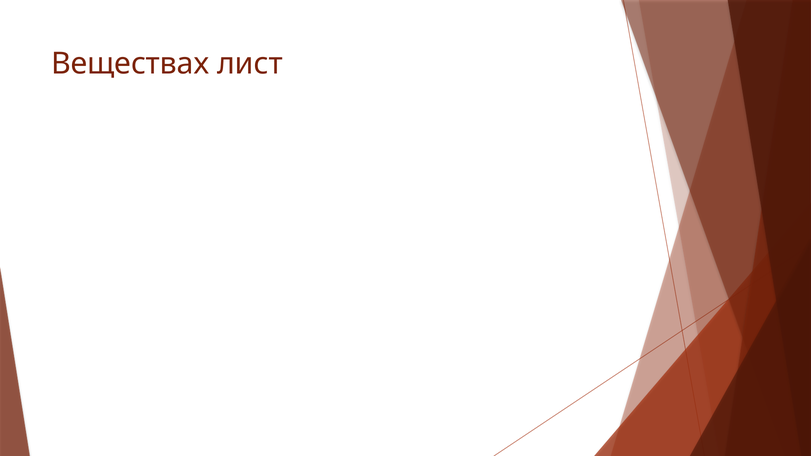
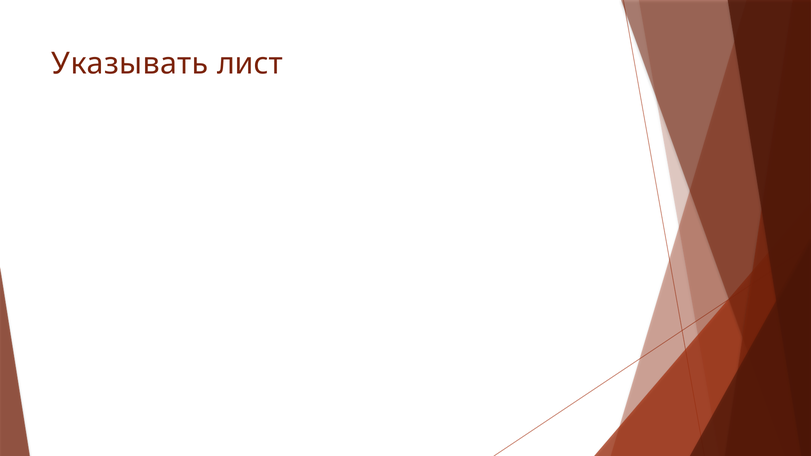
Веществах: Веществах -> Указывать (130, 64)
